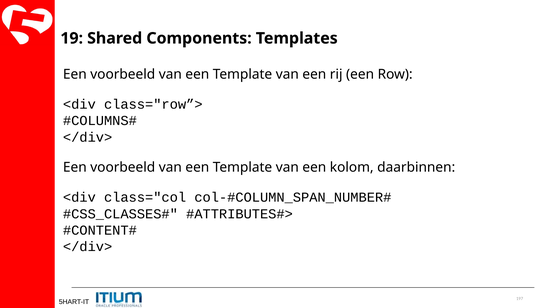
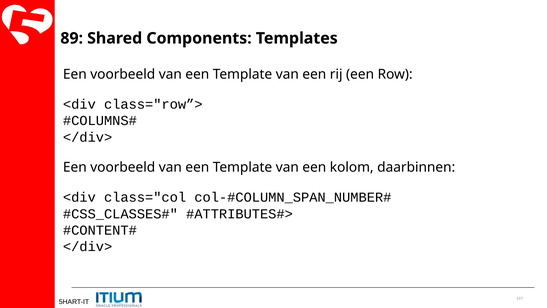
19: 19 -> 89 (72, 38)
